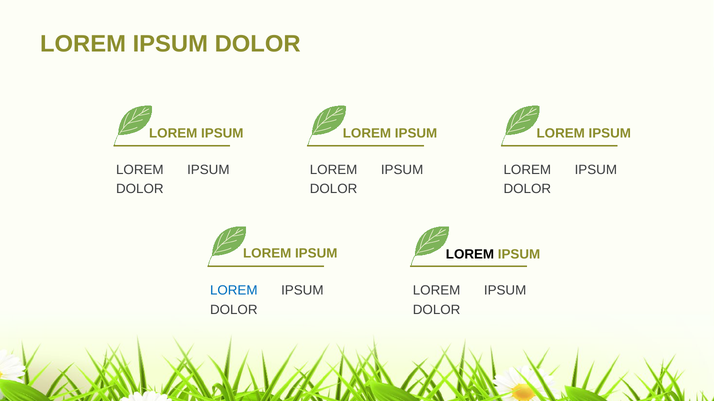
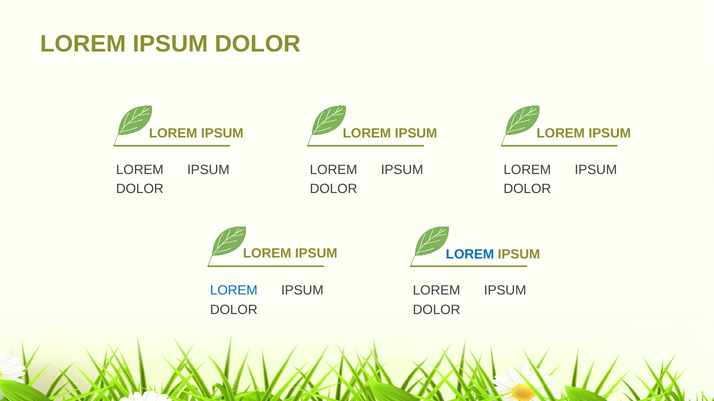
LOREM colour: black -> blue (470, 255)
